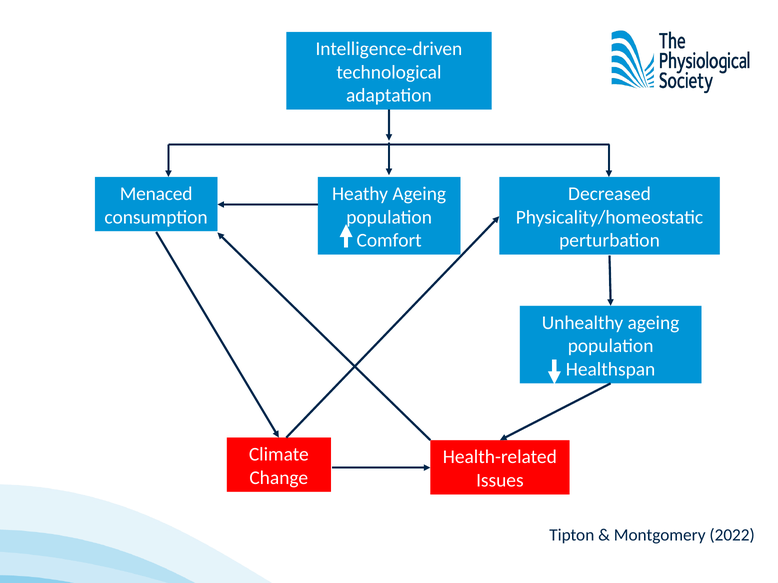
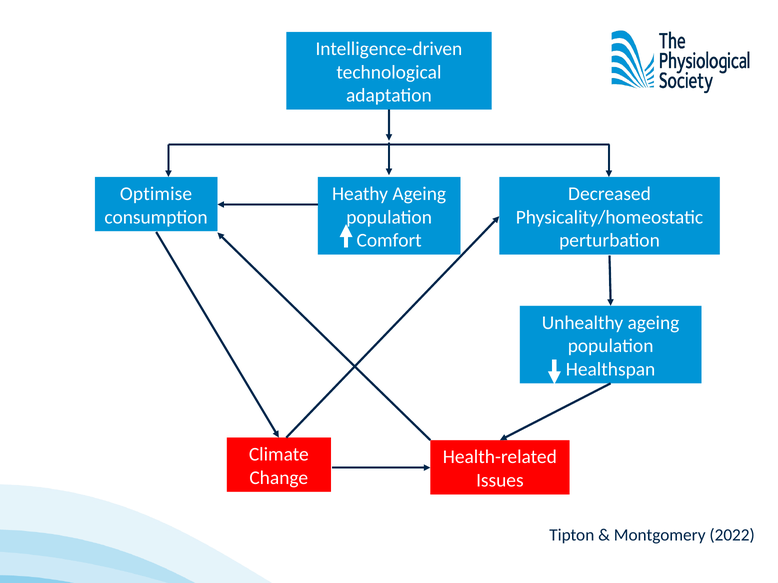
Menaced: Menaced -> Optimise (156, 194)
